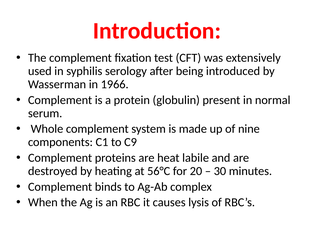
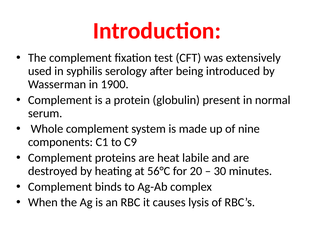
1966: 1966 -> 1900 (115, 84)
